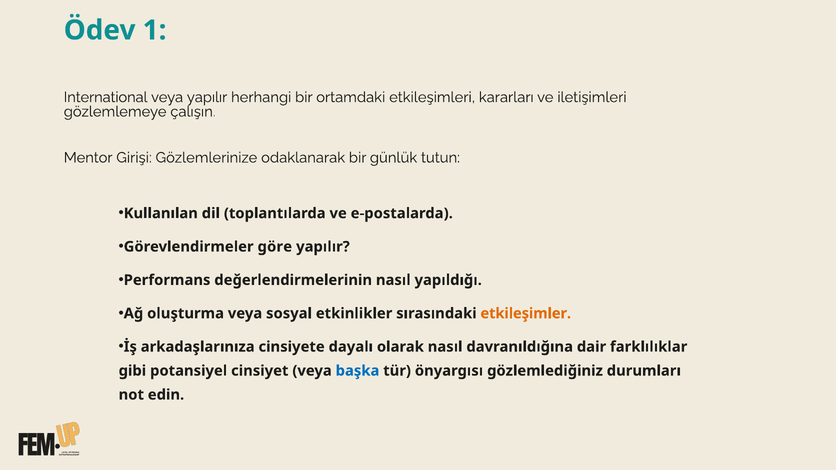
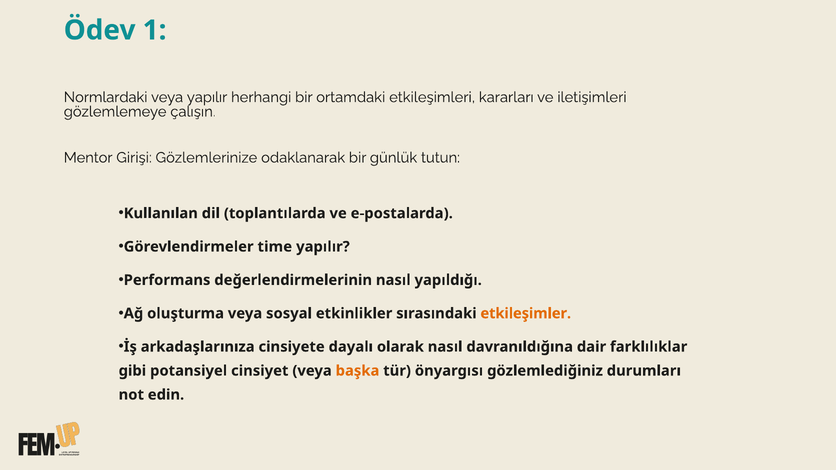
International: International -> Normlardaki (106, 97)
göre: göre -> time (275, 247)
başka colour: blue -> orange (358, 371)
